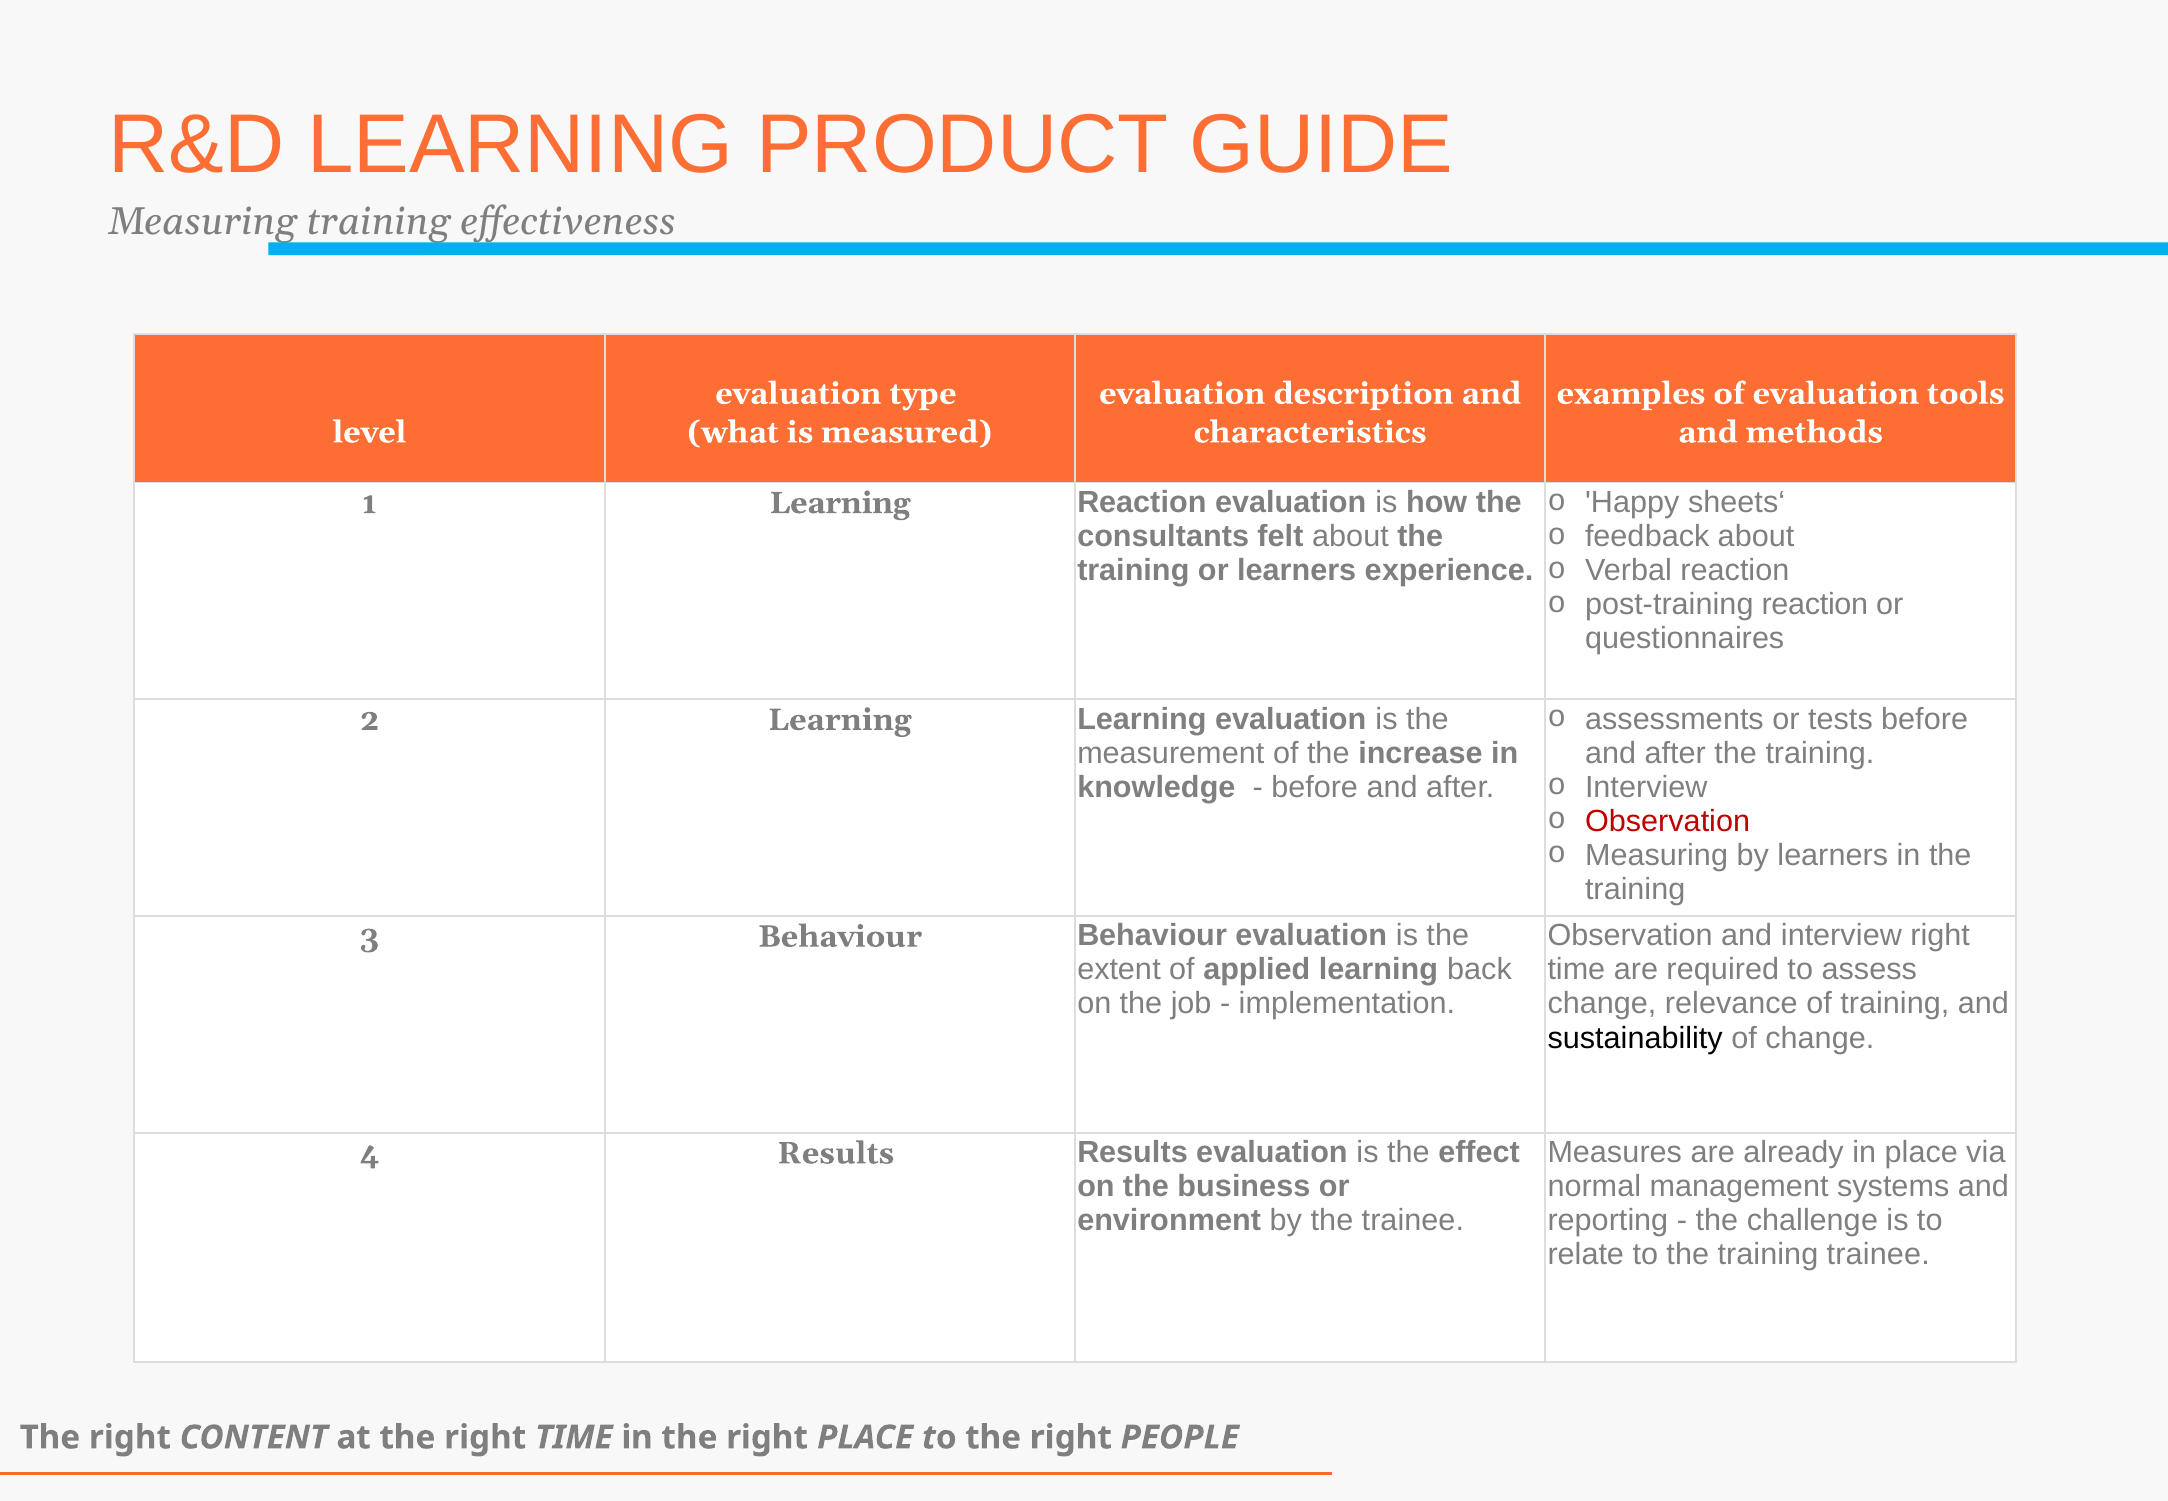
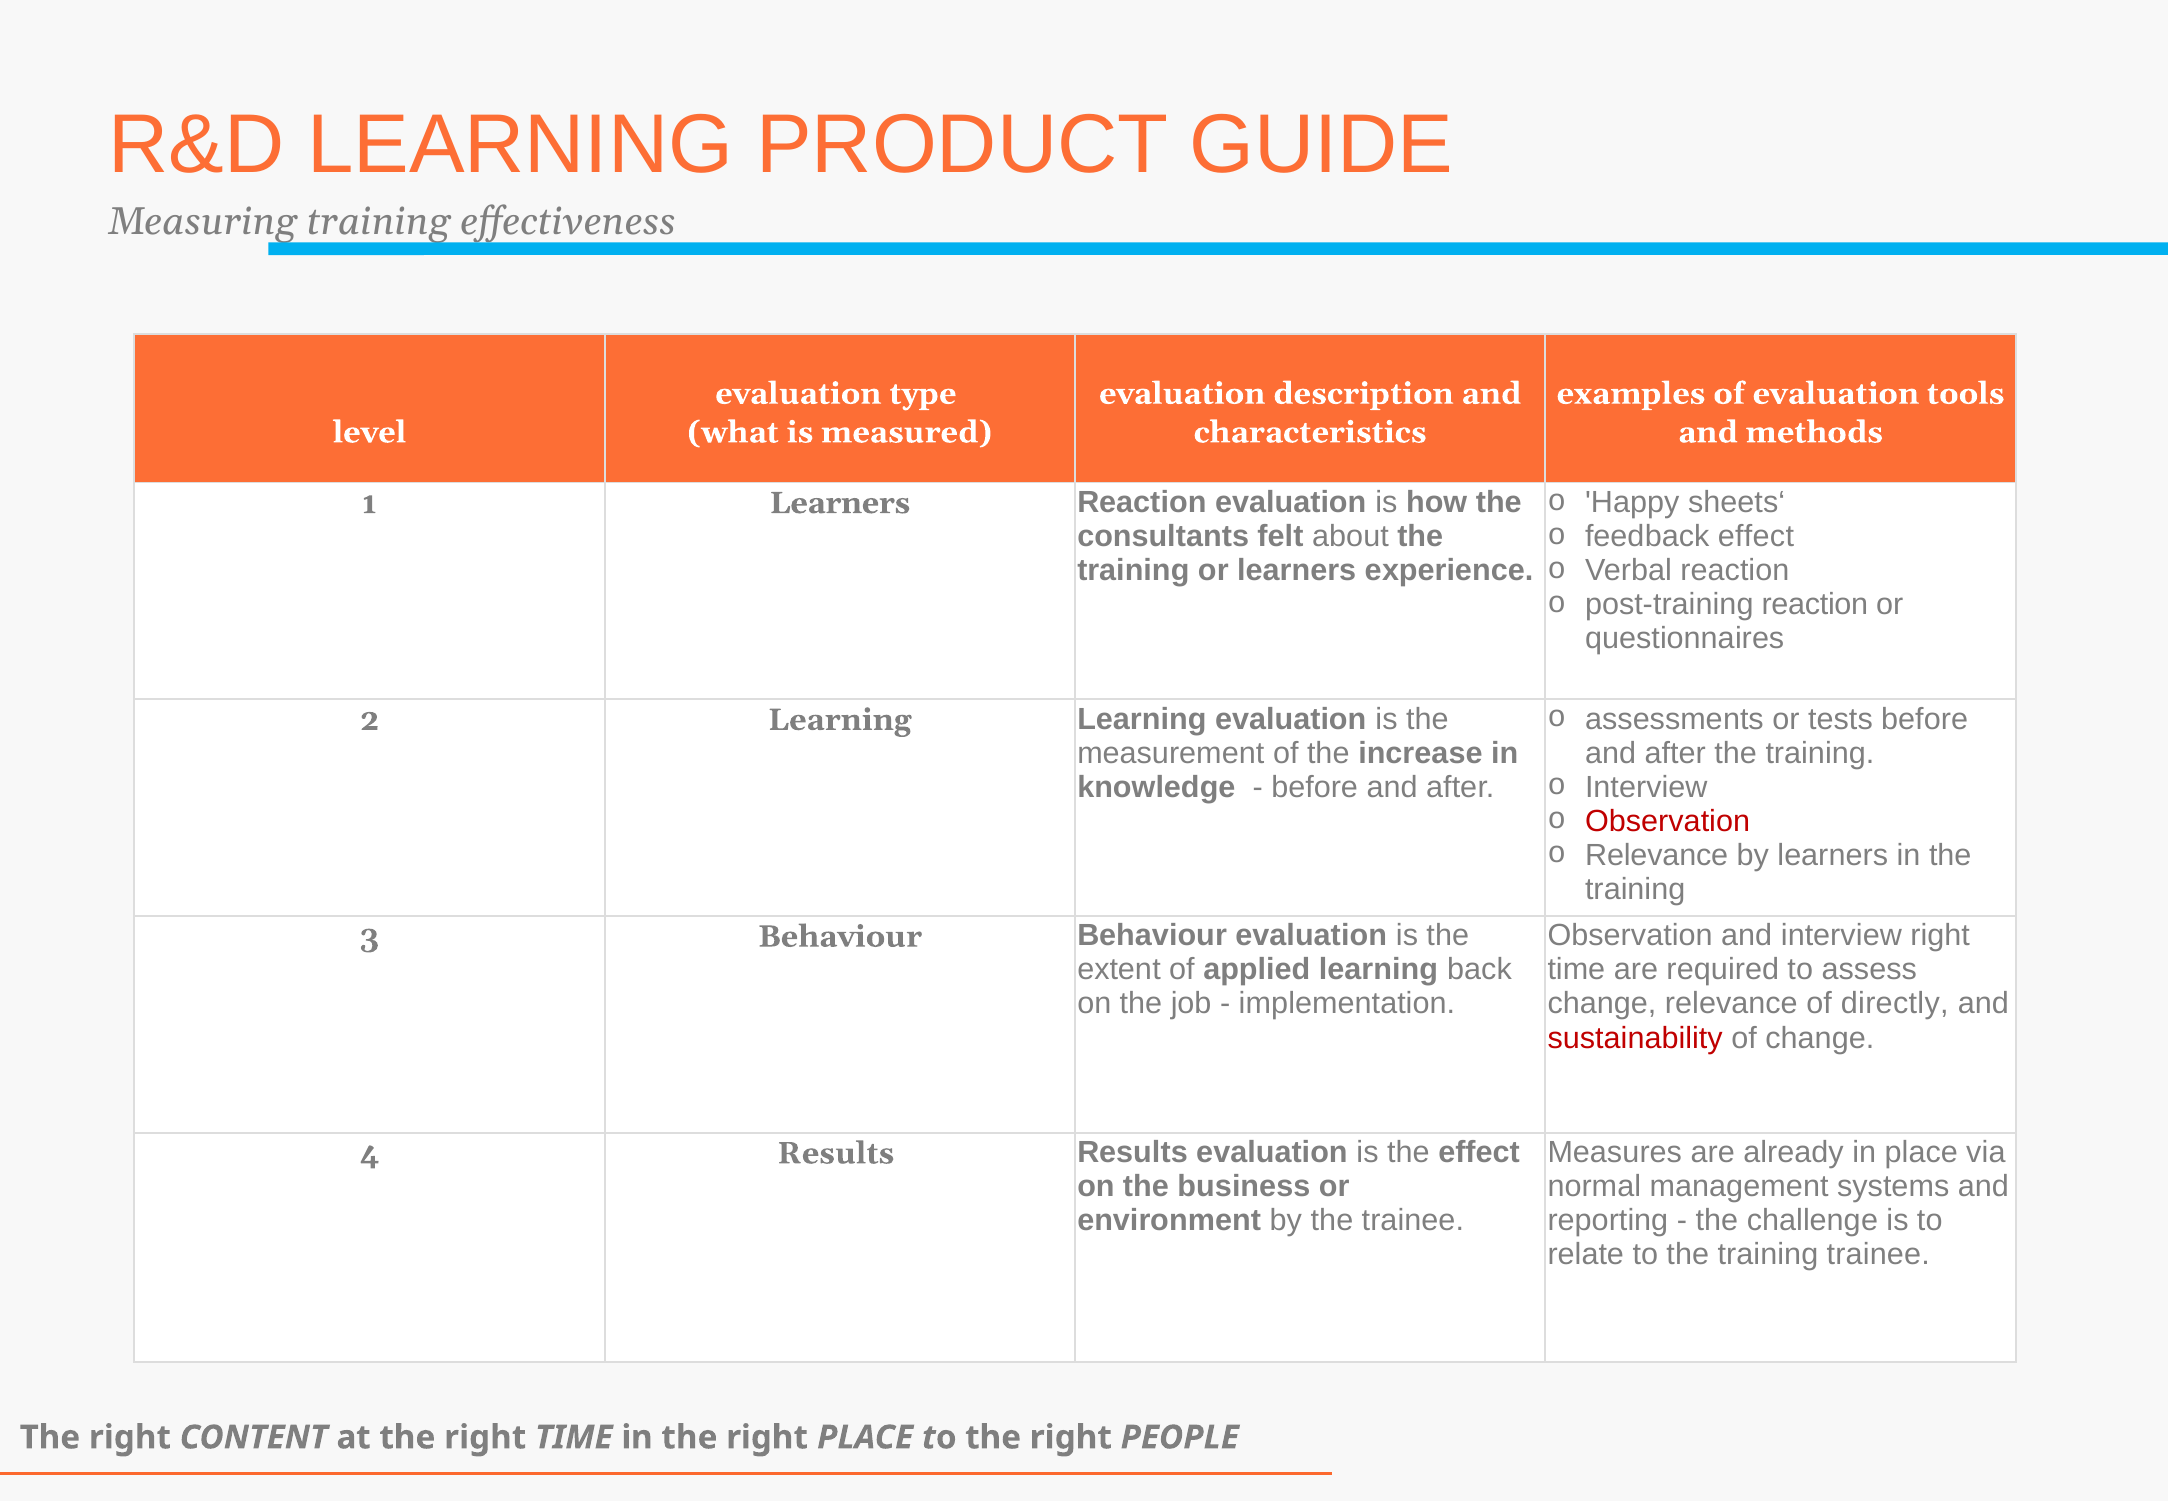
1 Learning: Learning -> Learners (840, 503)
feedback about: about -> effect (1756, 536)
Measuring: Measuring -> Relevance (1657, 855)
of training: training -> directly (1895, 1004)
sustainability colour: black -> red (1635, 1038)
